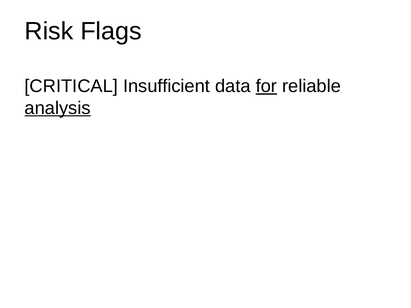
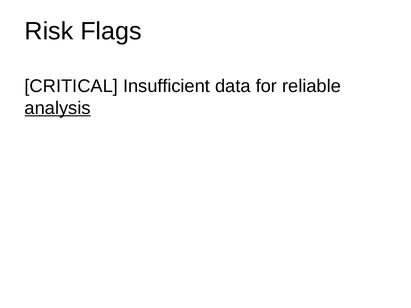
for underline: present -> none (266, 86)
